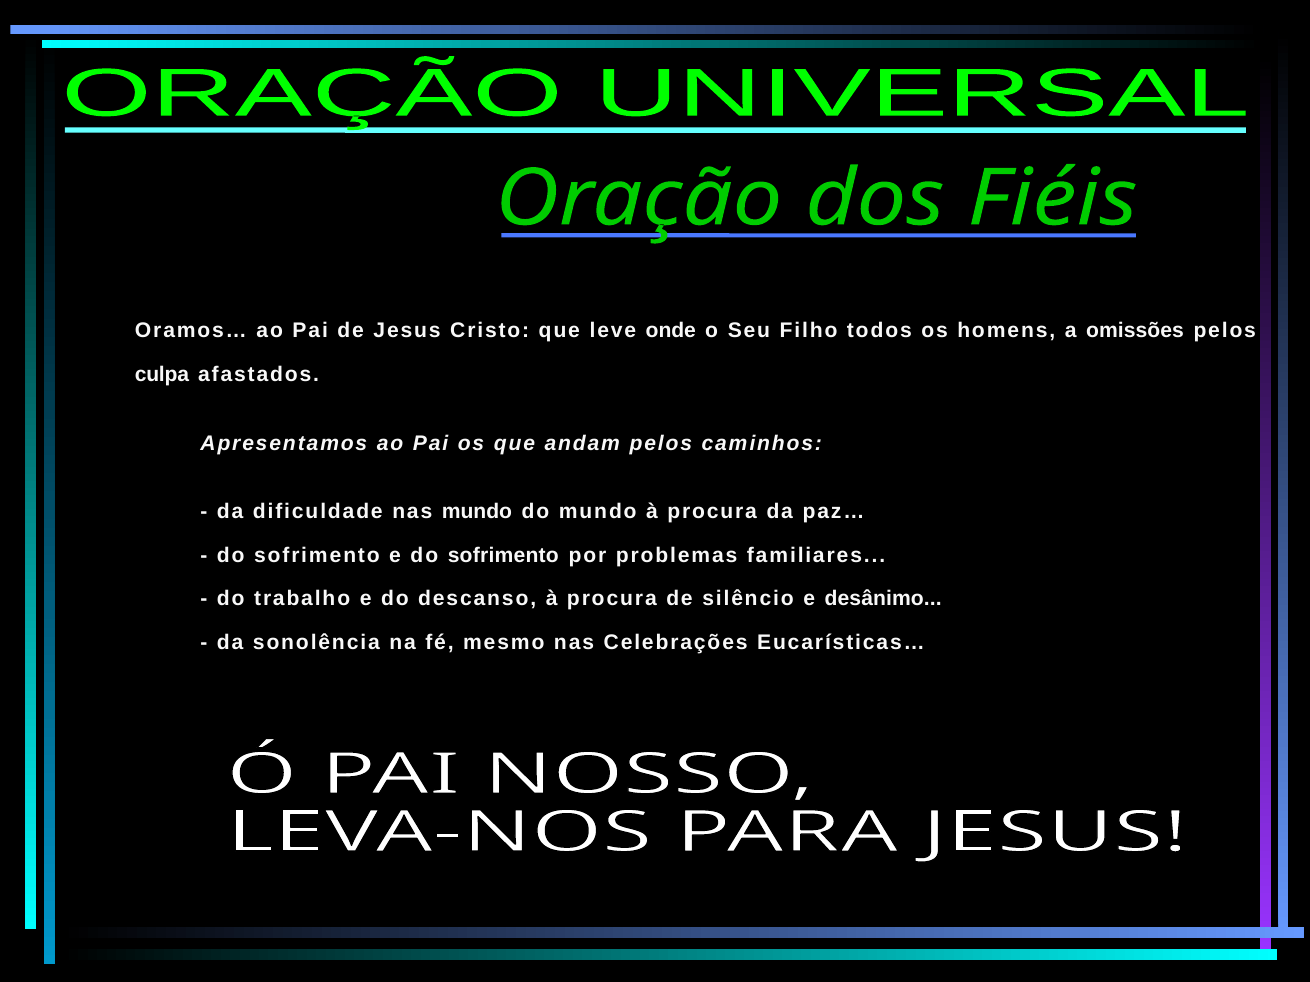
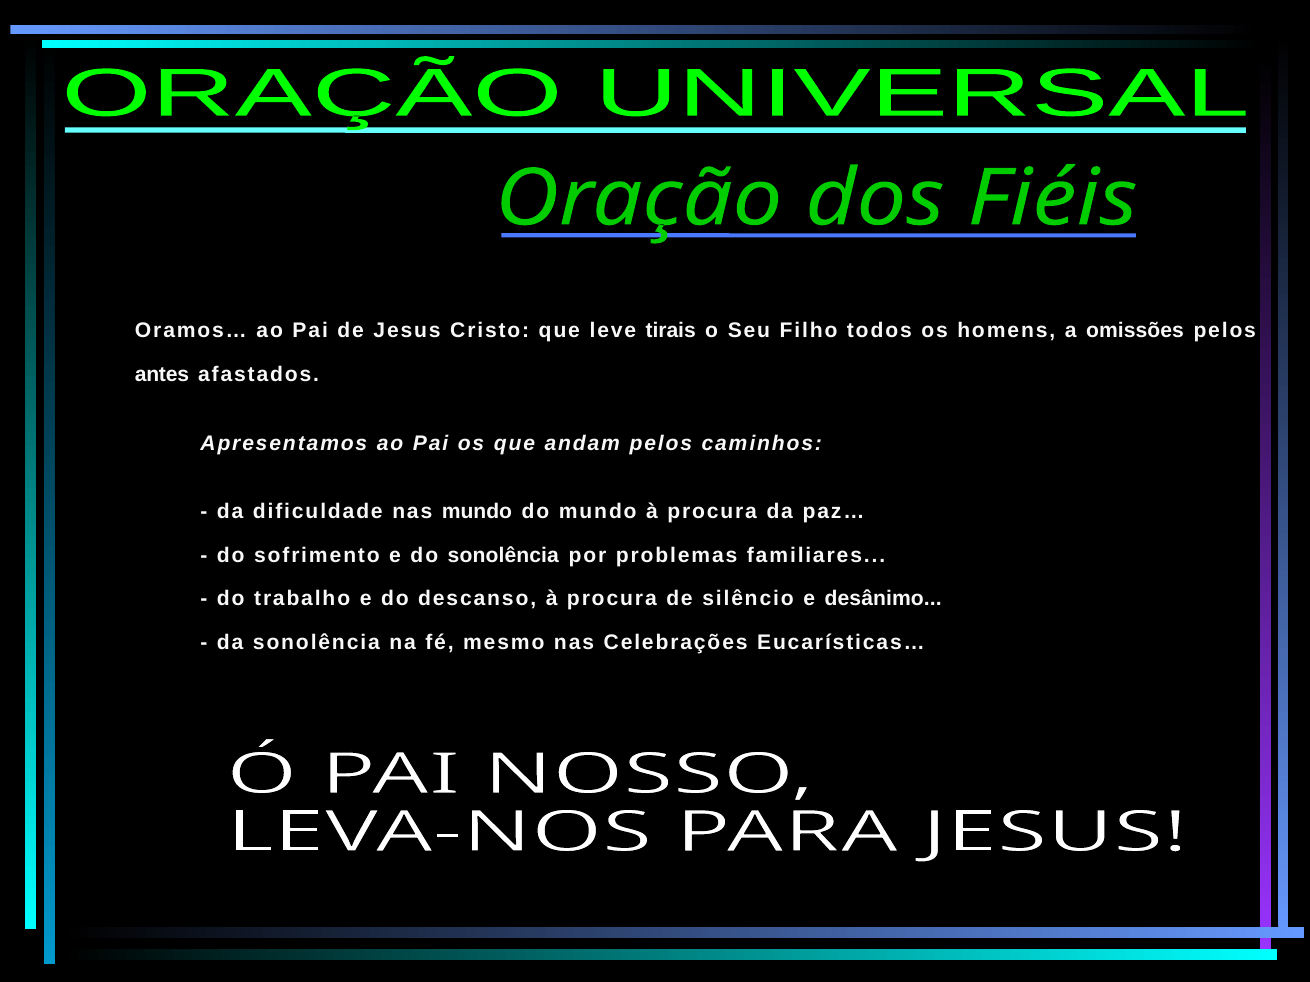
onde: onde -> tirais (671, 331)
culpa: culpa -> antes (162, 374)
e do sofrimento: sofrimento -> sonolência (503, 556)
